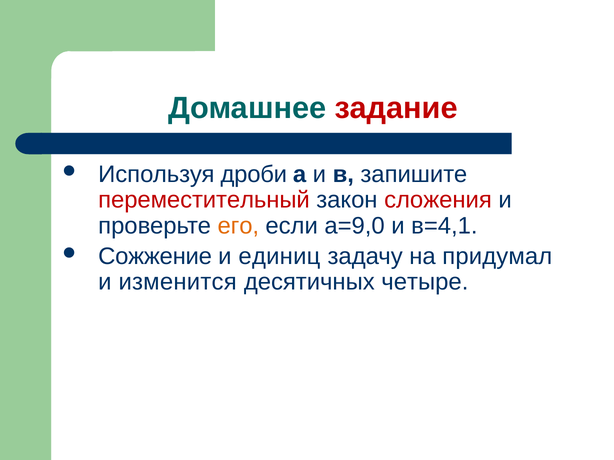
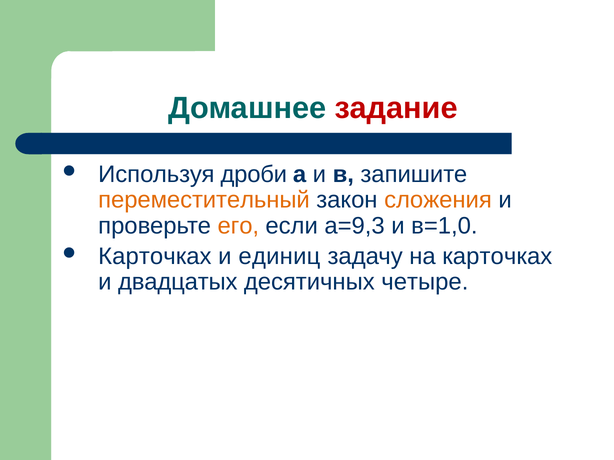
переместительный colour: red -> orange (204, 200)
сложения colour: red -> orange (438, 200)
а=9,0: а=9,0 -> а=9,3 (355, 226)
в=4,1: в=4,1 -> в=1,0 (444, 226)
Сожжение: Сожжение -> Карточках (155, 257)
на придумал: придумал -> карточках (497, 257)
изменится: изменится -> двадцатых (178, 282)
